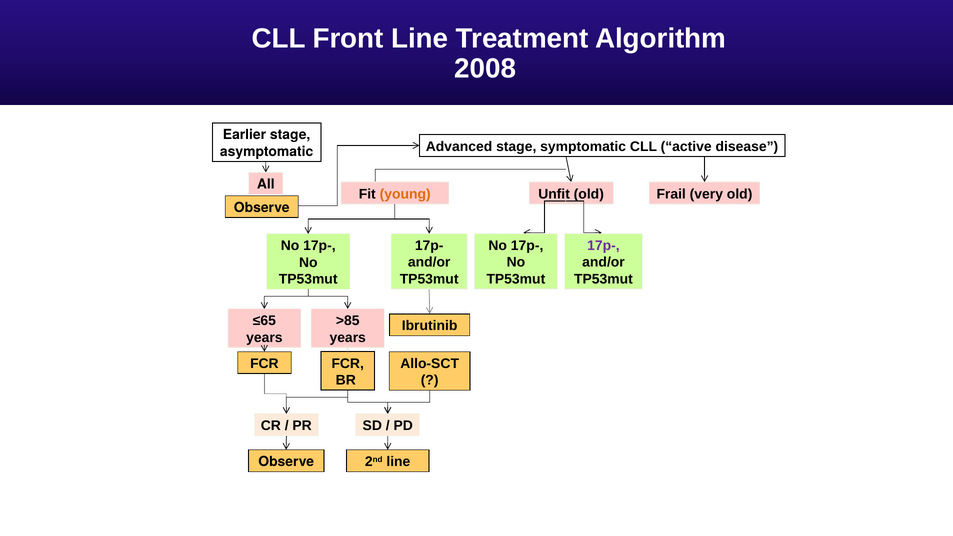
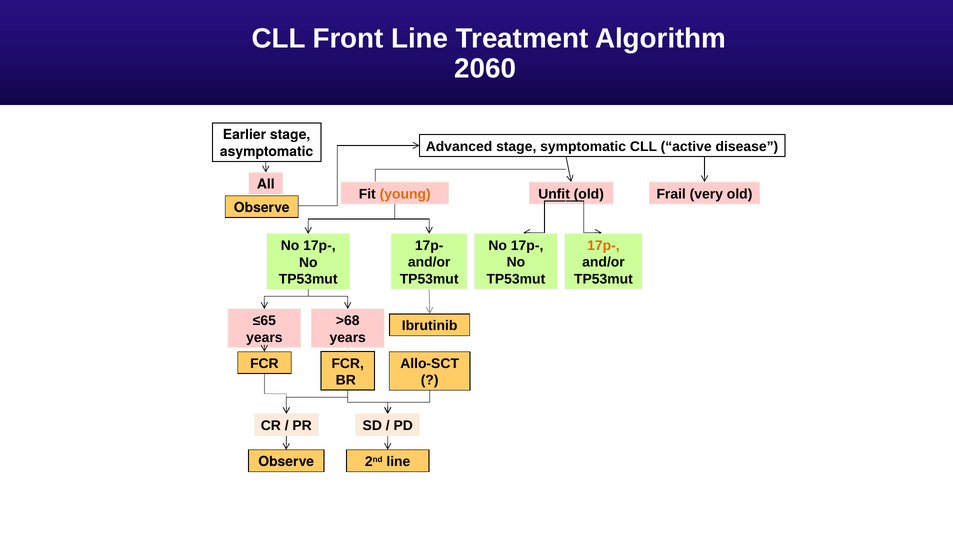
2008: 2008 -> 2060 (485, 68)
17p- colour: purple -> orange (603, 246)
>85: >85 -> >68 (348, 321)
